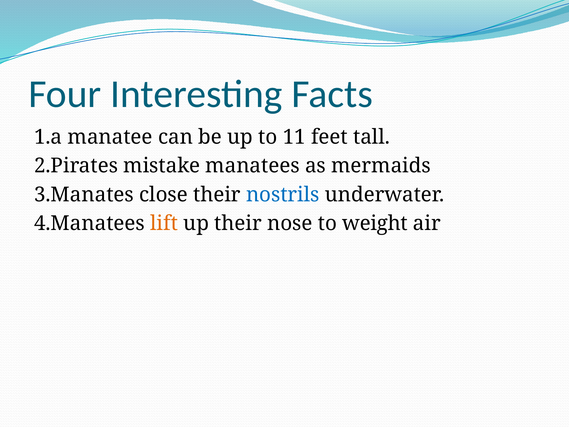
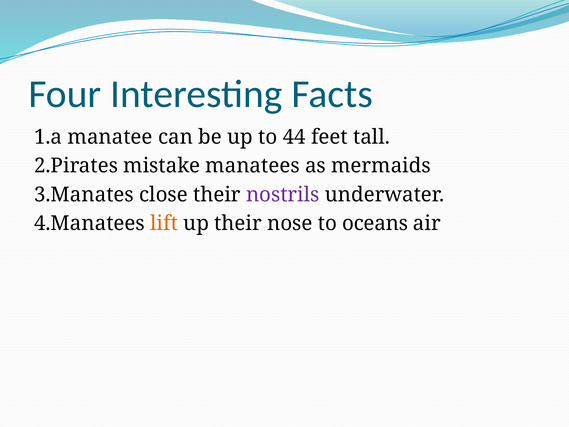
11: 11 -> 44 (294, 137)
nostrils colour: blue -> purple (283, 194)
weight: weight -> oceans (375, 223)
